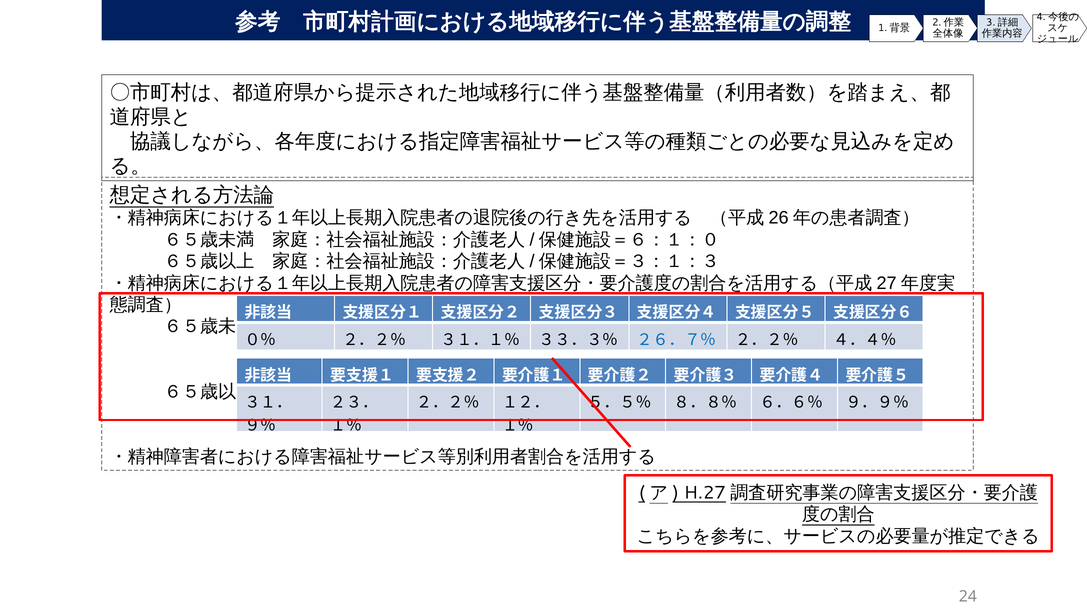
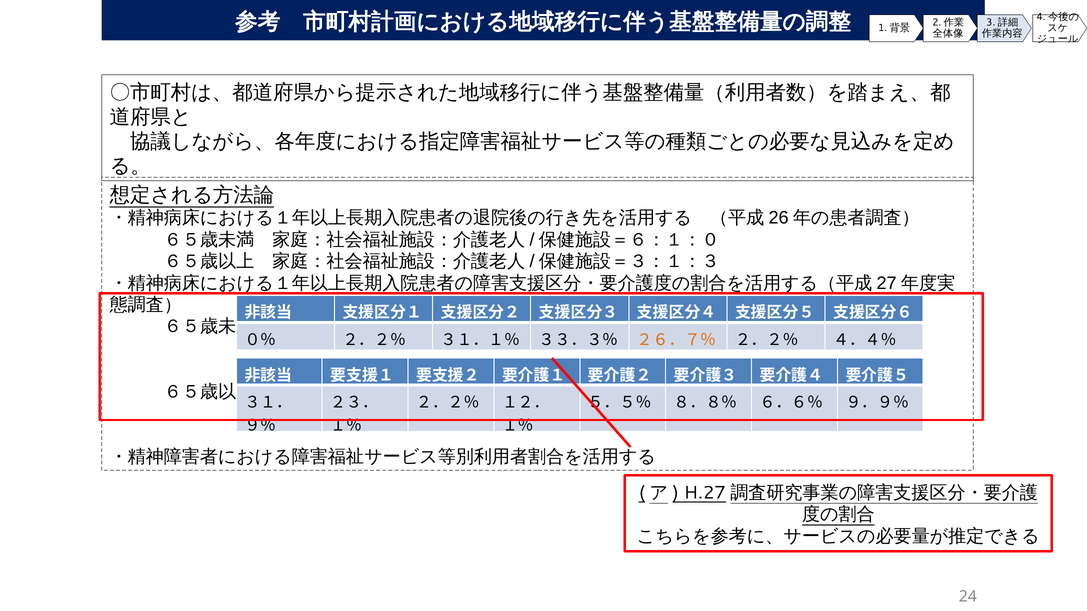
２６．７％ colour: blue -> orange (677, 340)
